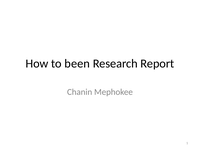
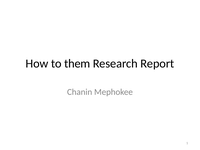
been: been -> them (77, 64)
